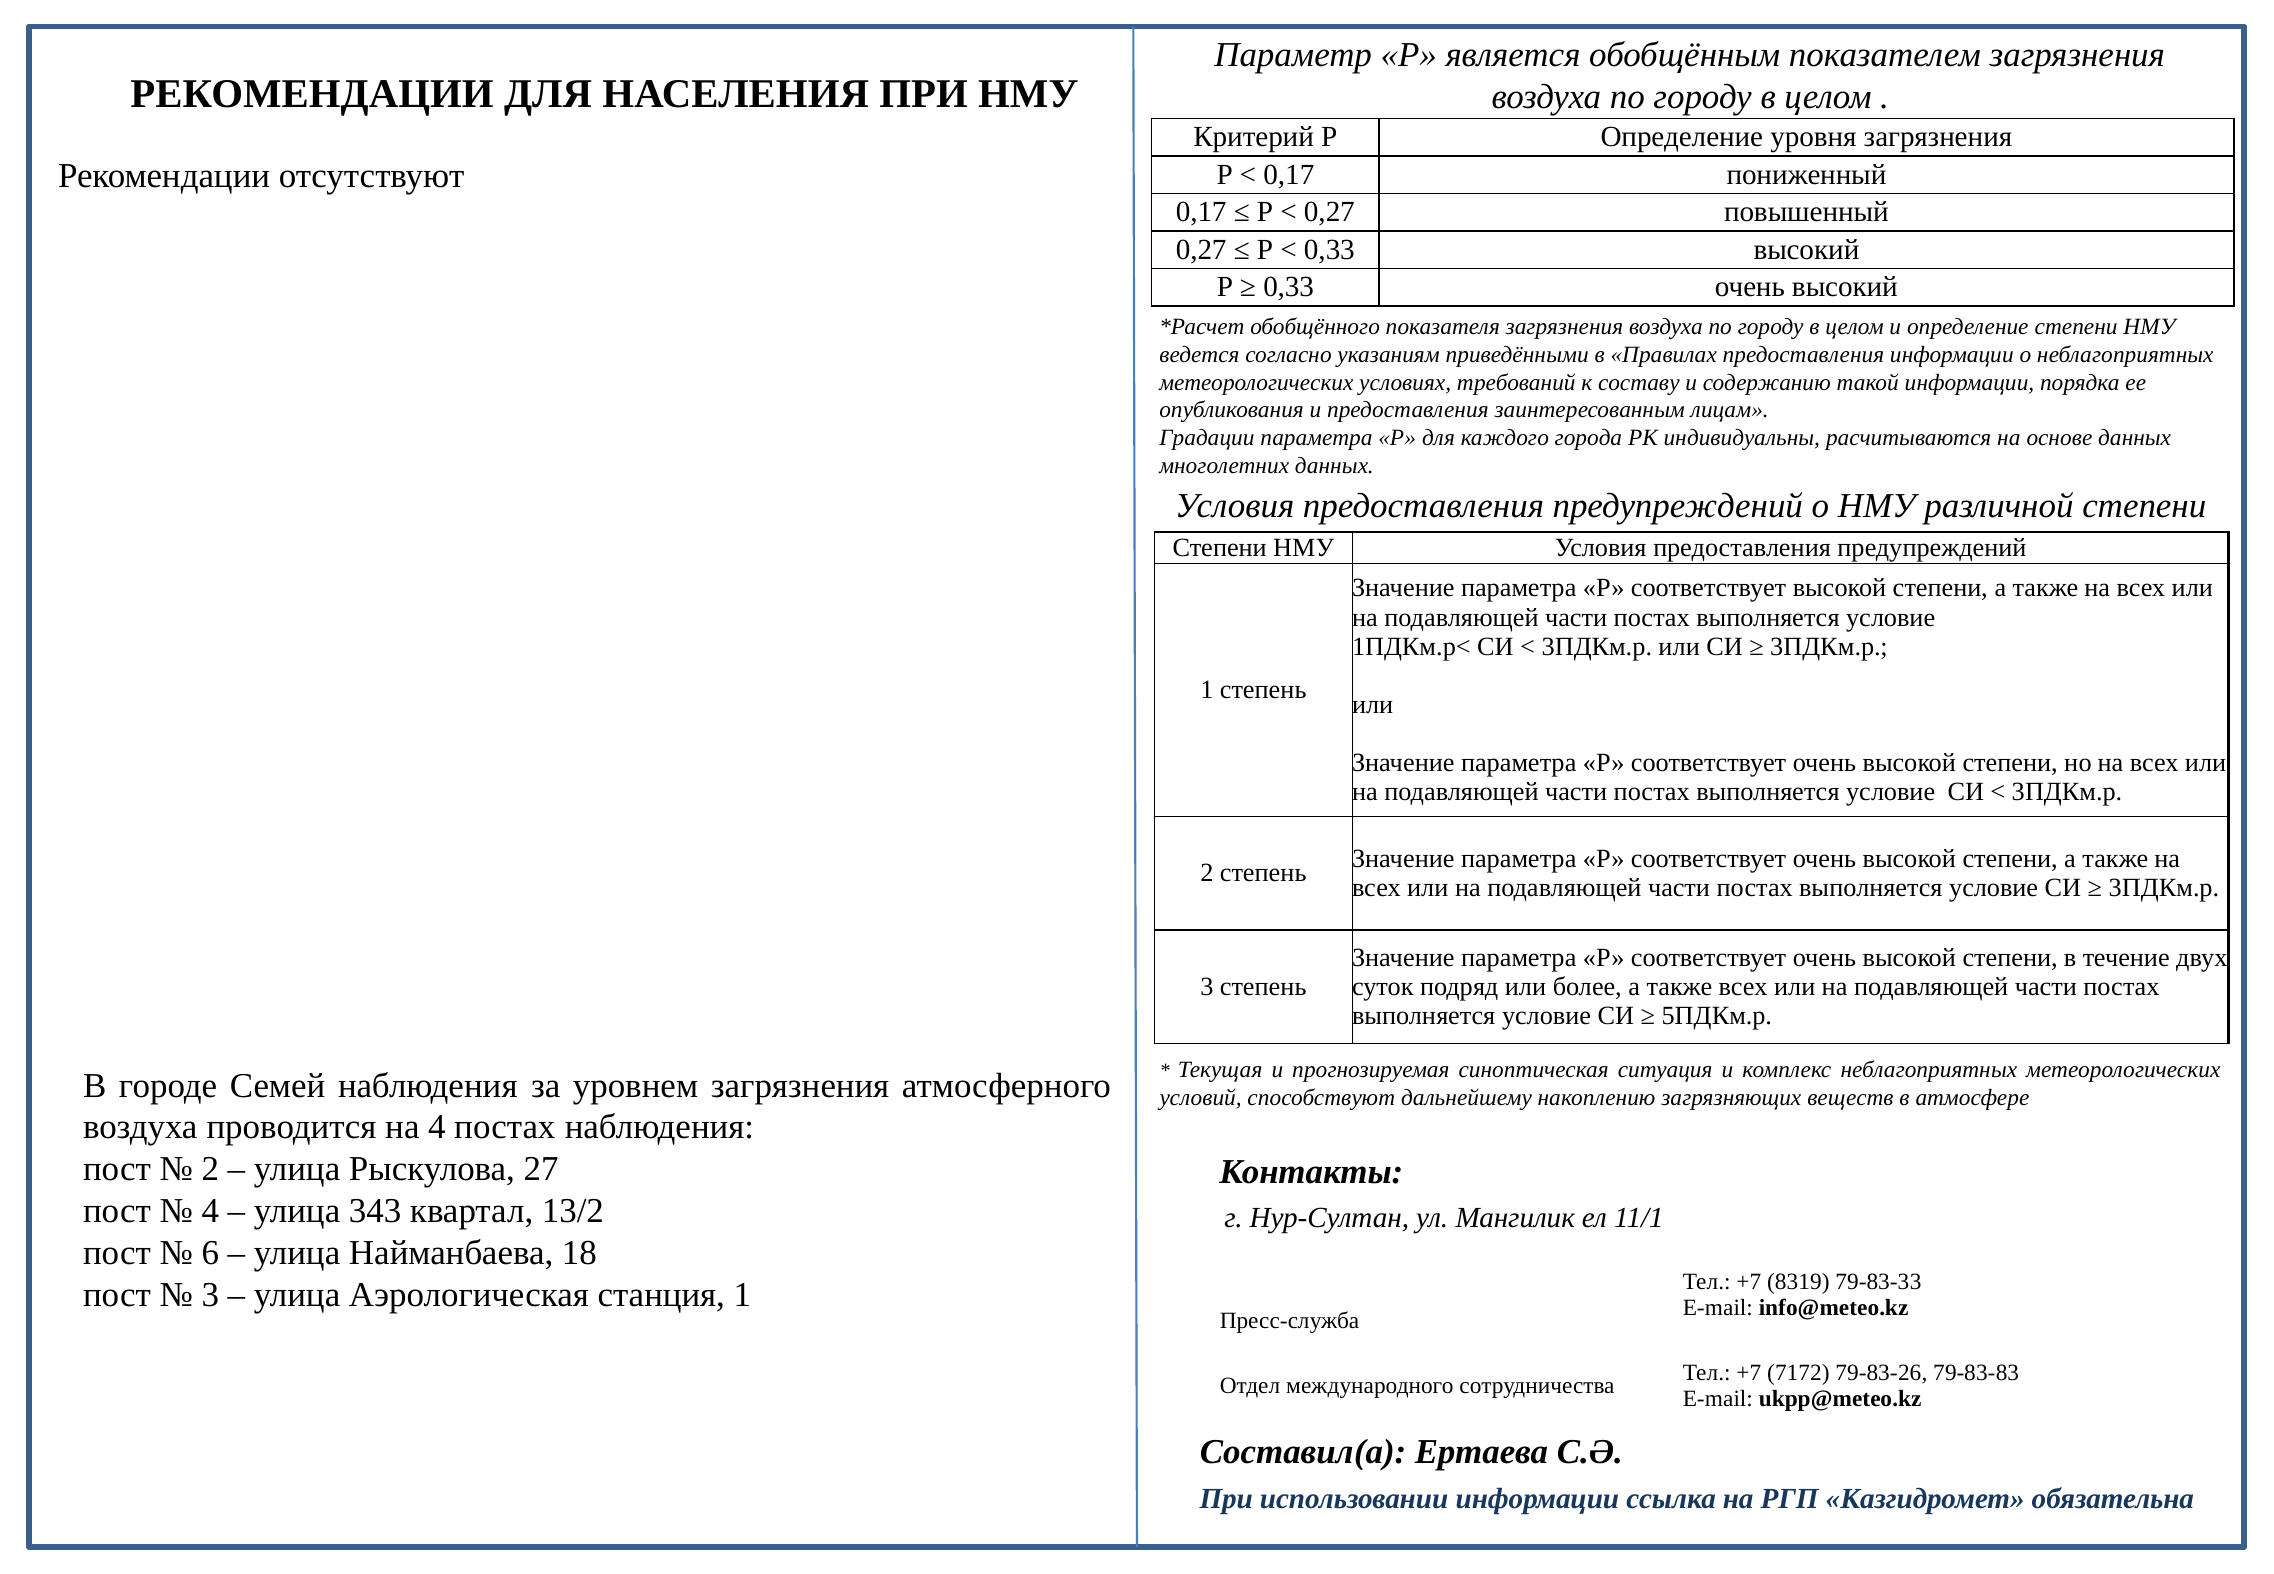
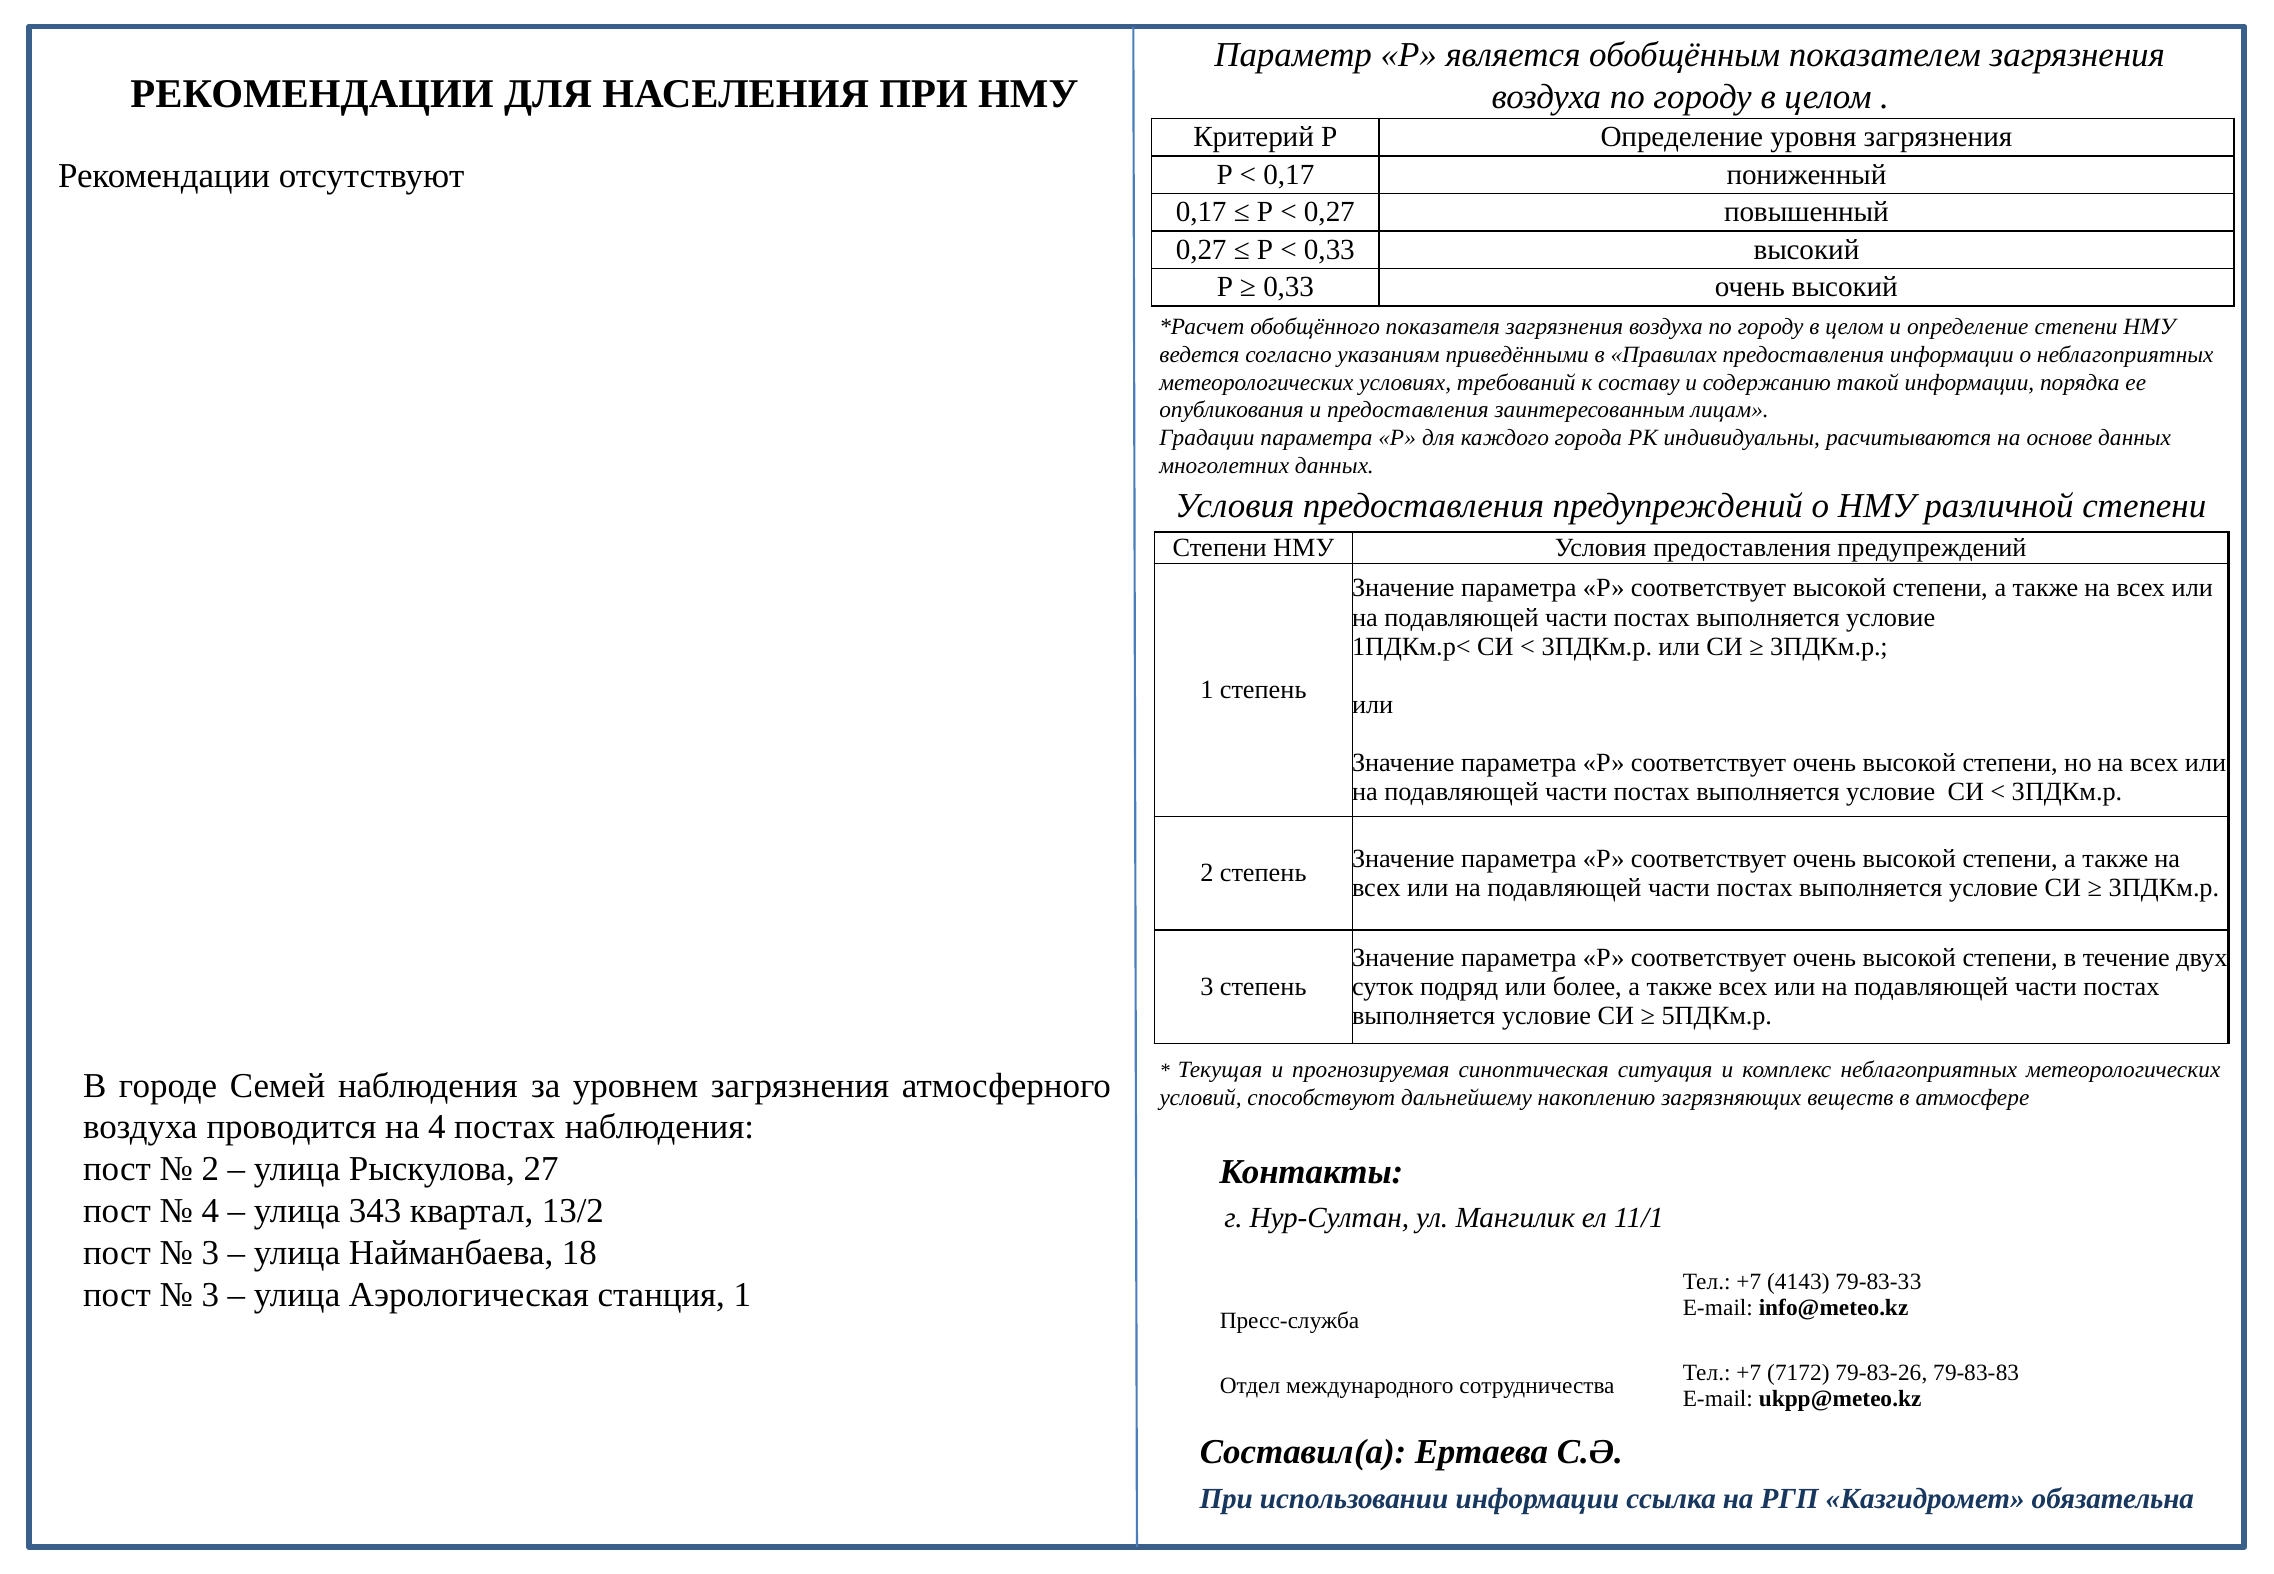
6: 6 -> 3 (210, 1254)
8319: 8319 -> 4143 (1798, 1282)
